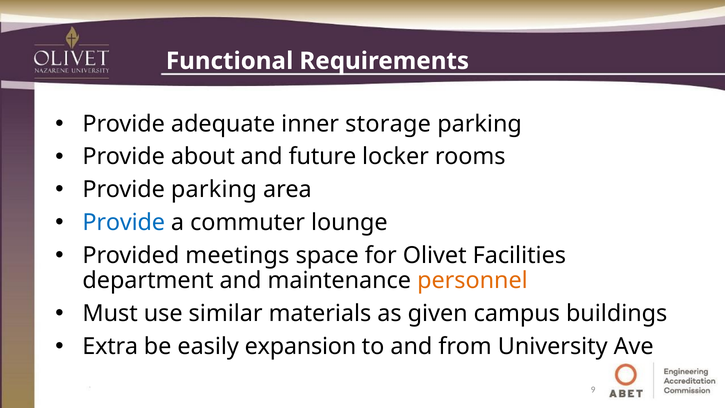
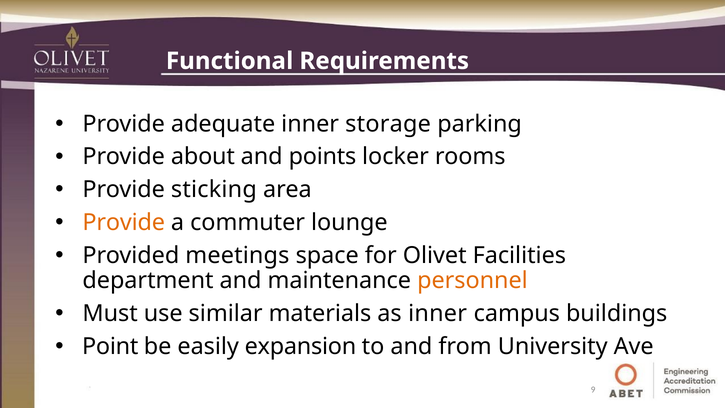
future: future -> points (322, 157)
Provide parking: parking -> sticking (214, 189)
Provide colour: blue -> orange (124, 222)
as given: given -> inner (438, 313)
Extra: Extra -> Point (110, 346)
